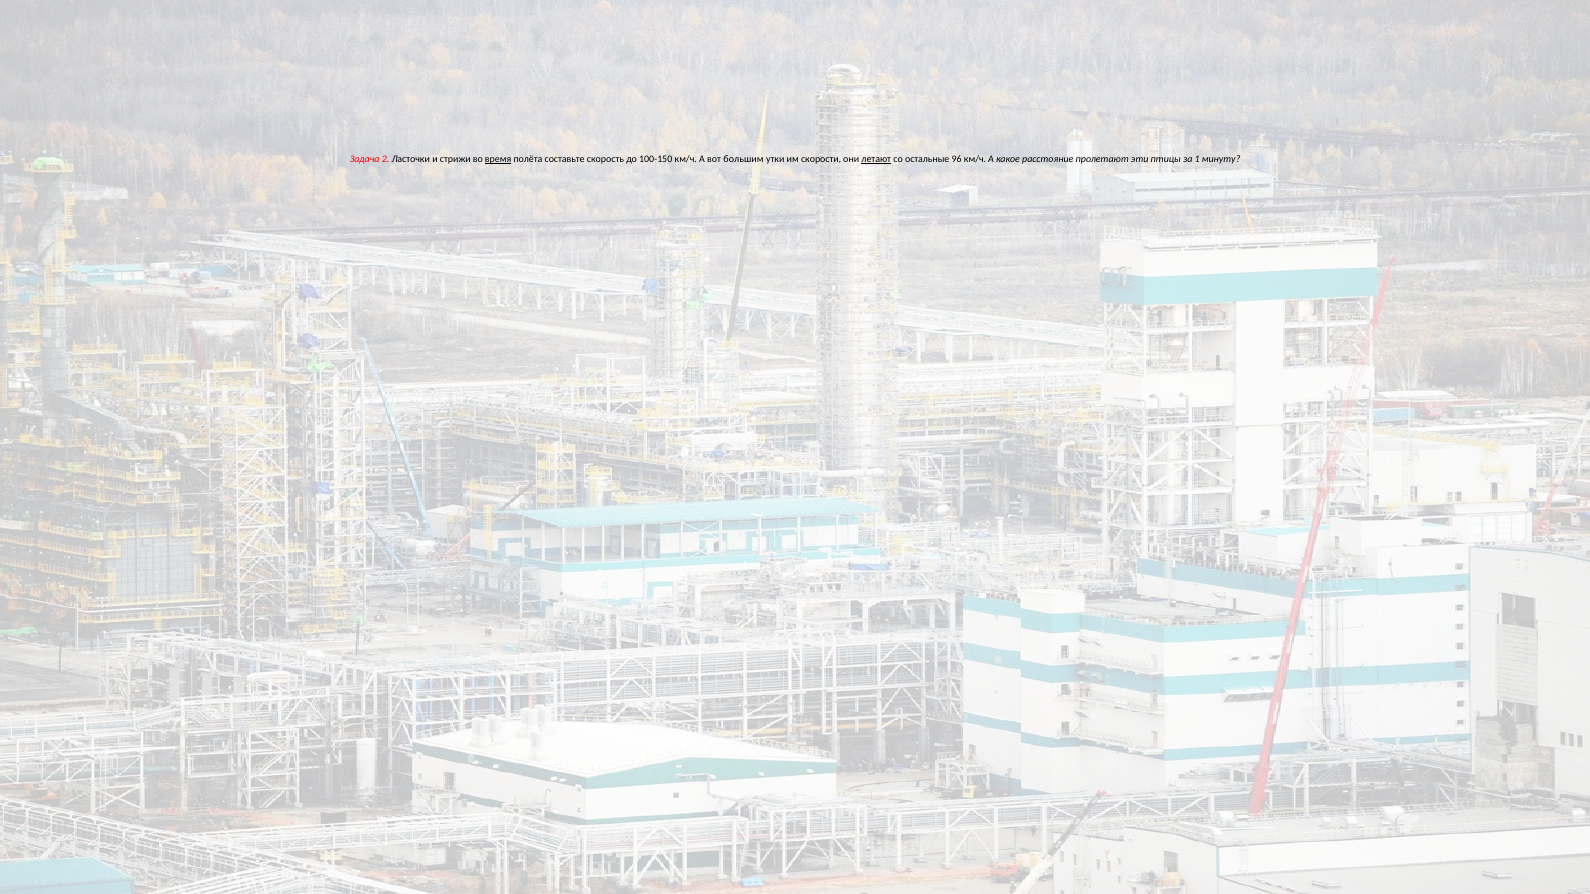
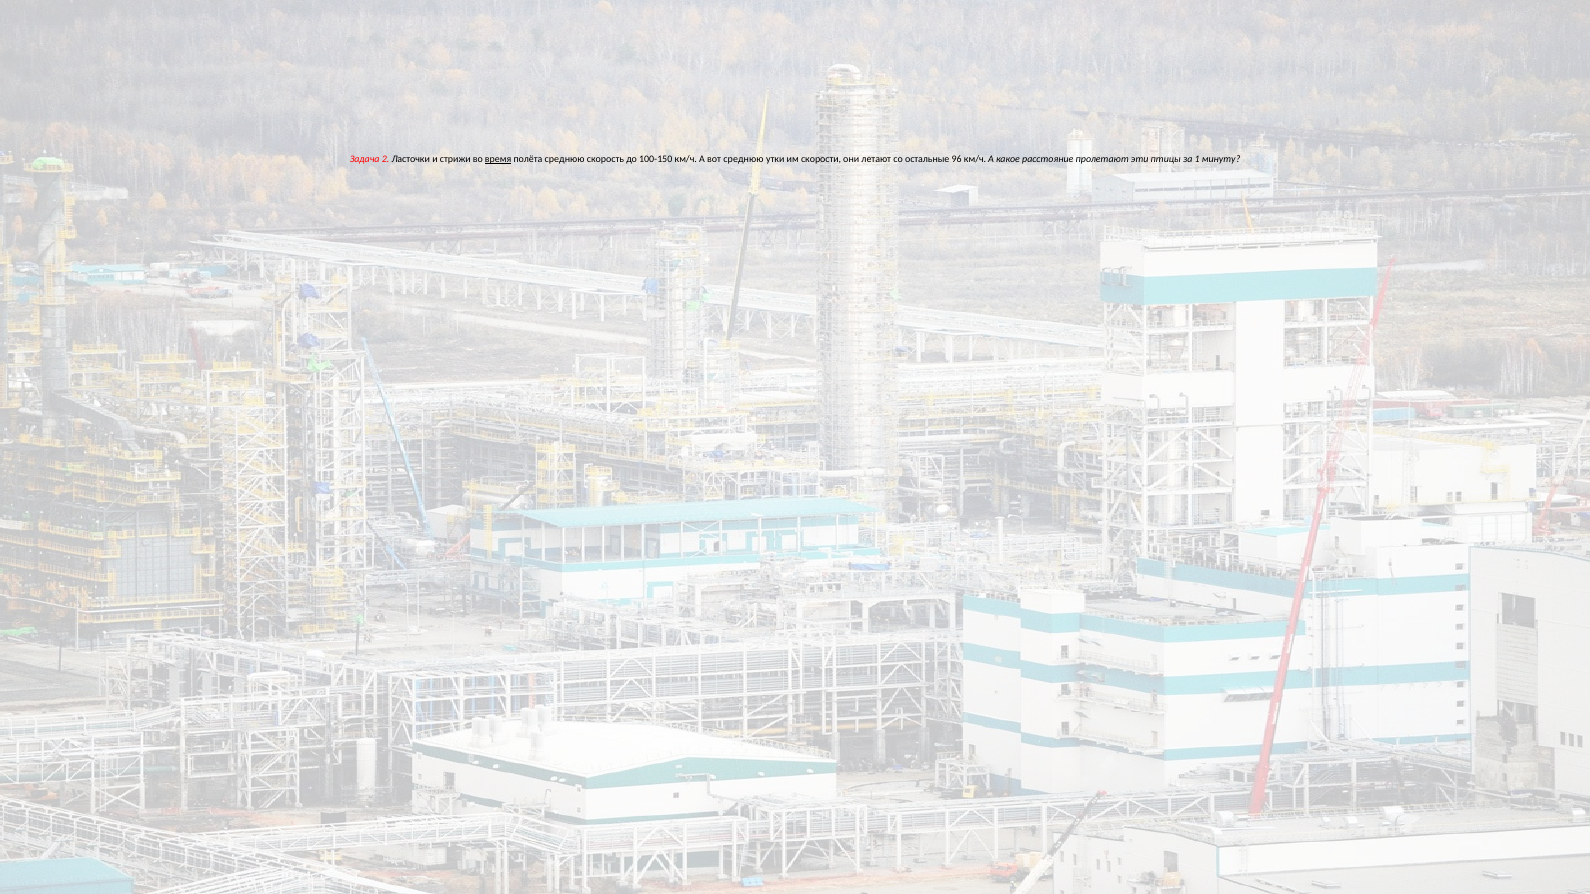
полёта составьте: составьте -> среднюю (565, 159)
вот большим: большим -> среднюю (743, 159)
летают underline: present -> none (876, 159)
